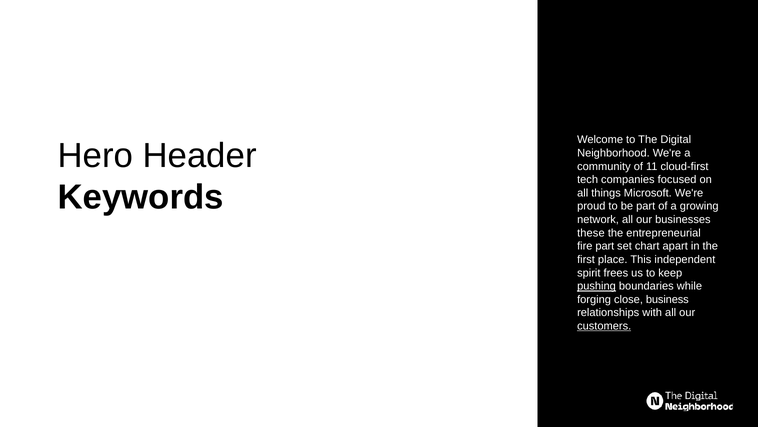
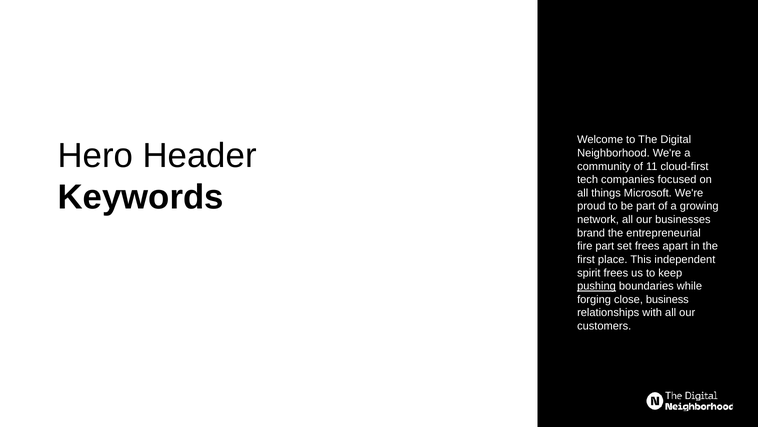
these: these -> brand (591, 233)
set chart: chart -> frees (647, 246)
customers underline: present -> none (604, 326)
